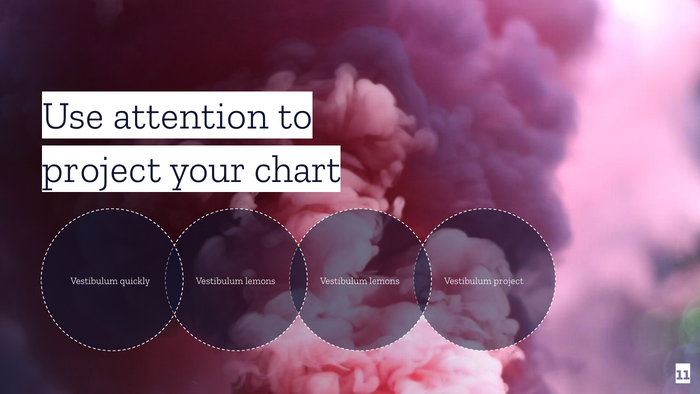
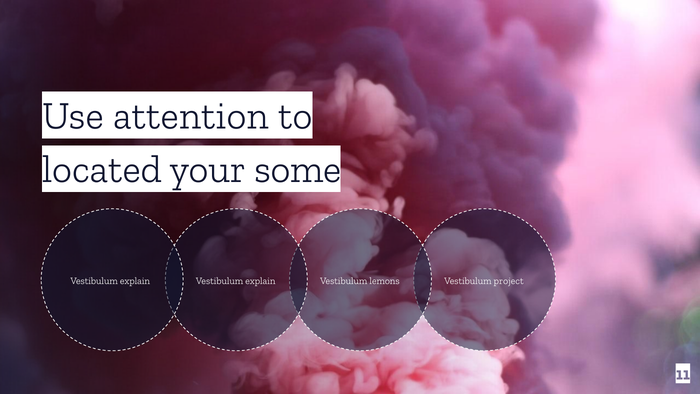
project: project -> located (102, 169)
chart: chart -> some (298, 169)
quickly: quickly -> explain (135, 281)
lemons: lemons -> explain (260, 281)
